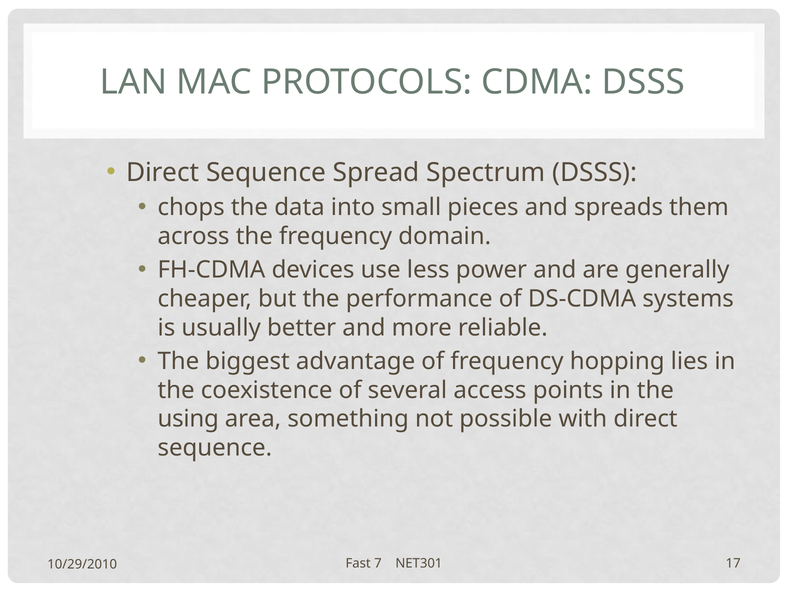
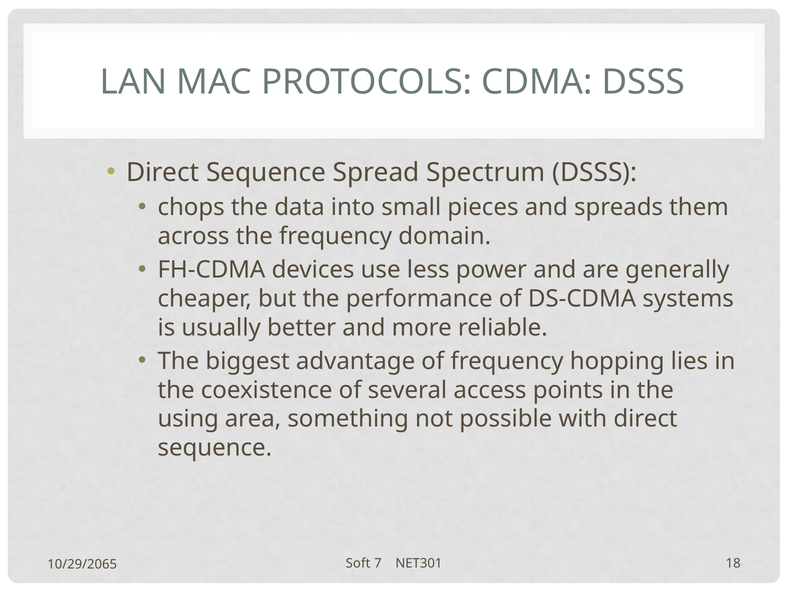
Fast: Fast -> Soft (358, 563)
17: 17 -> 18 (733, 563)
10/29/2010: 10/29/2010 -> 10/29/2065 (82, 564)
